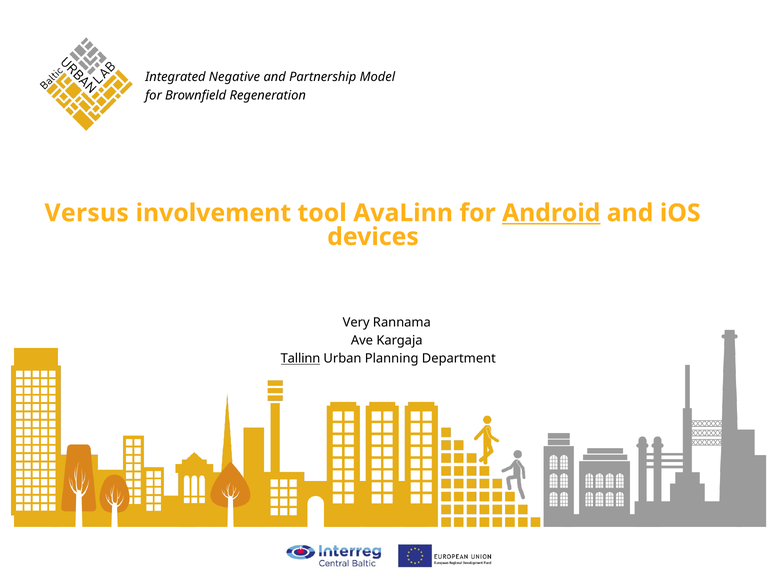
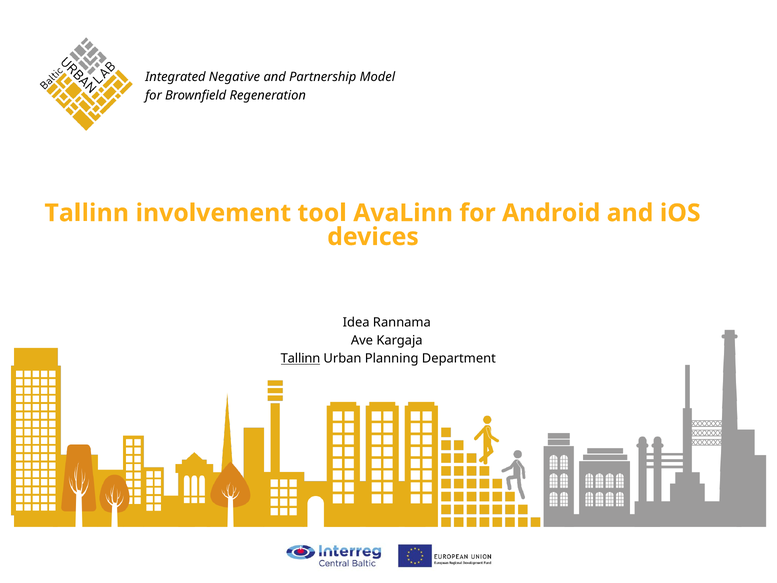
Versus: Versus -> Tallinn (87, 213)
Android underline: present -> none (551, 213)
Very: Very -> Idea (356, 322)
